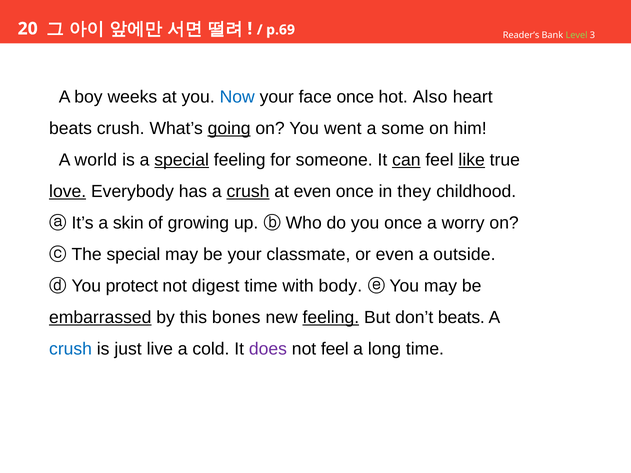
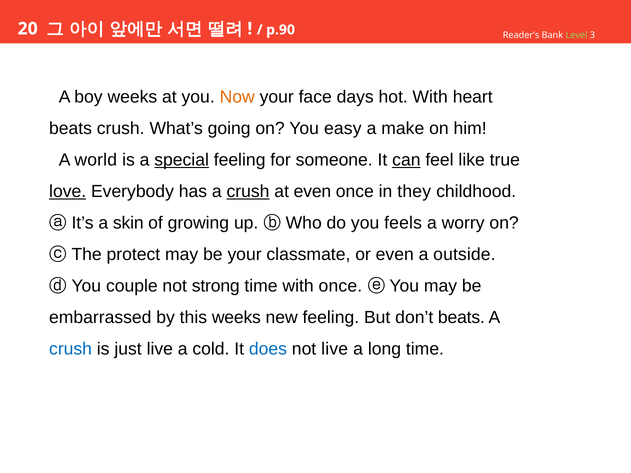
p.69: p.69 -> p.90 (281, 30)
Now colour: blue -> orange (237, 97)
face once: once -> days (355, 97)
hot Also: Also -> With (430, 97)
going underline: present -> none (229, 128)
went: went -> easy (343, 128)
some: some -> make (403, 128)
like underline: present -> none (472, 160)
you once: once -> feels (403, 223)
The special: special -> protect (133, 255)
protect: protect -> couple (132, 286)
digest: digest -> strong (216, 286)
with body: body -> once (340, 286)
embarrassed underline: present -> none (100, 318)
this bones: bones -> weeks (236, 318)
feeling underline: present -> none (331, 318)
does colour: purple -> blue (268, 349)
not feel: feel -> live (335, 349)
